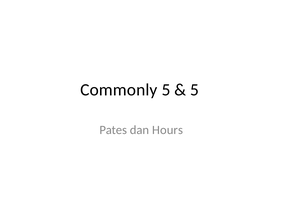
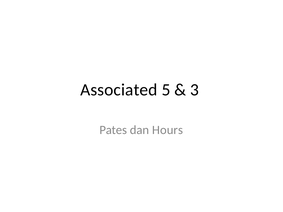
Commonly: Commonly -> Associated (119, 90)
5: 5 -> 3 (194, 90)
